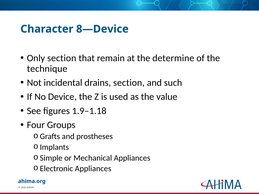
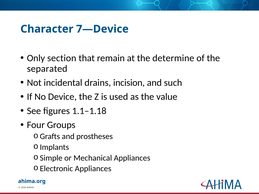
8—Device: 8—Device -> 7—Device (102, 29)
technique: technique -> separated (47, 69)
drains section: section -> incision (129, 83)
1.9–1.18: 1.9–1.18 -> 1.1–1.18 (89, 111)
